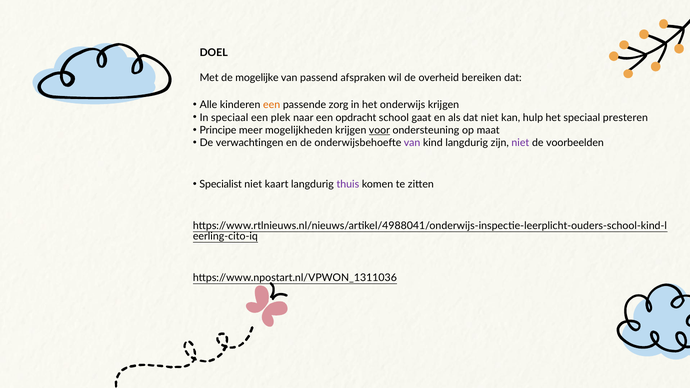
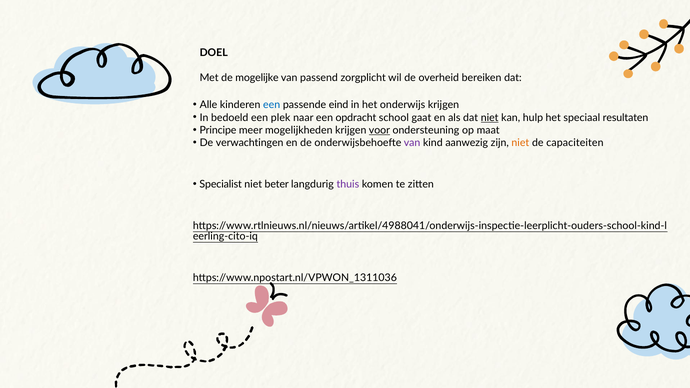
afspraken: afspraken -> zorgplicht (363, 78)
een colour: orange -> blue (272, 105)
zorg: zorg -> eind (339, 105)
In speciaal: speciaal -> bedoeld (230, 118)
niet underline: none -> present (490, 118)
presteren: presteren -> resultaten (625, 118)
kind langdurig: langdurig -> aanwezig (467, 143)
niet colour: purple -> orange (520, 143)
voorbeelden: voorbeelden -> capaciteiten (575, 143)
kaart: kaart -> beter (277, 184)
